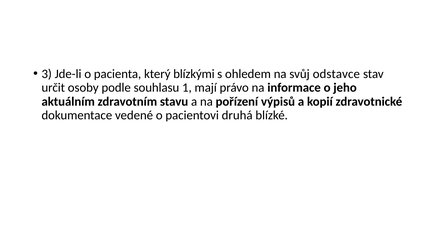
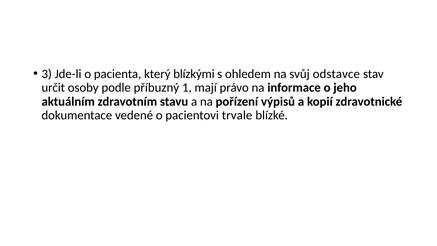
souhlasu: souhlasu -> příbuzný (156, 88)
druhá: druhá -> trvale (237, 115)
